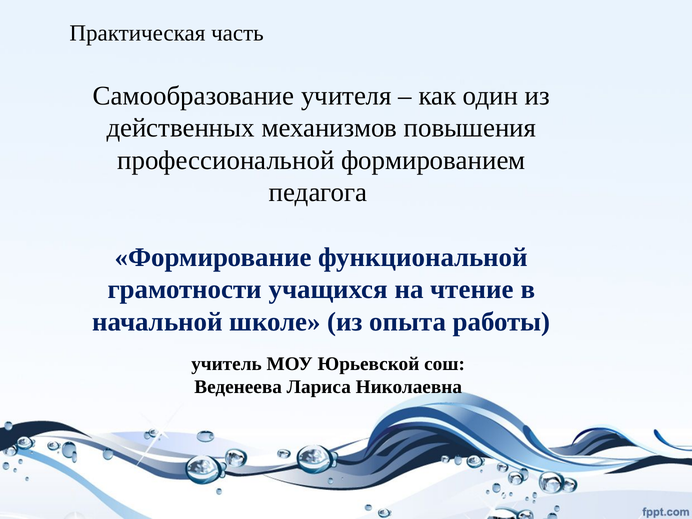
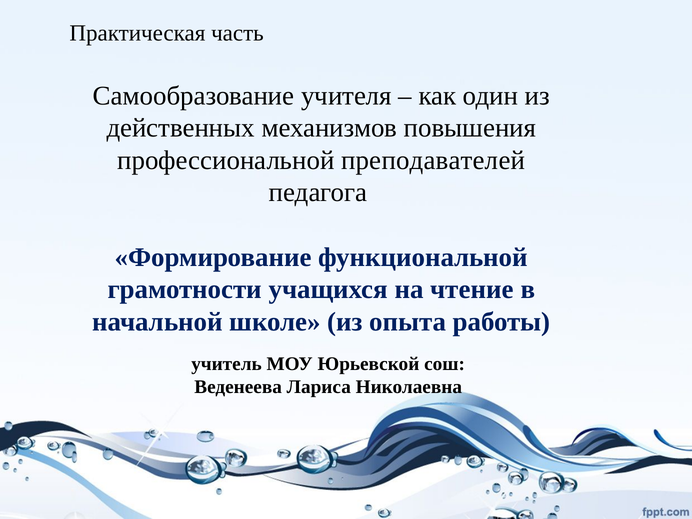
формированием: формированием -> преподавателей (433, 160)
